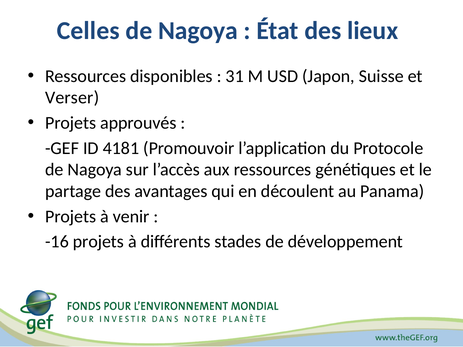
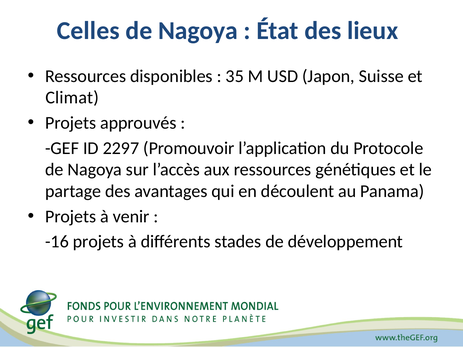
31: 31 -> 35 (235, 76)
Verser: Verser -> Climat (72, 98)
4181: 4181 -> 2297 (121, 148)
